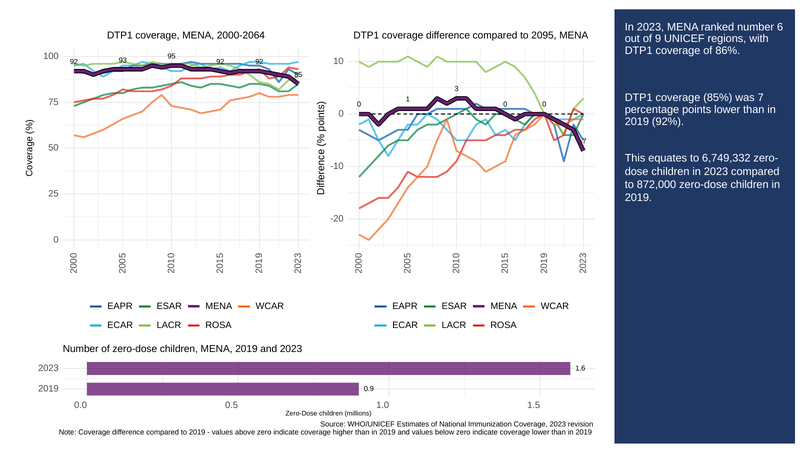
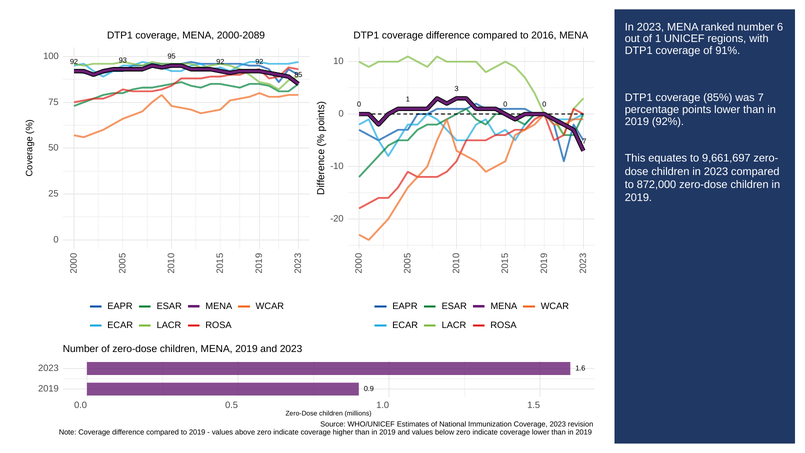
2095: 2095 -> 2016 (544, 35)
2000-2064: 2000-2064 -> 2000-2089 (241, 36)
of 9: 9 -> 1 (658, 39)
86%: 86% -> 91% (728, 50)
6,749,332: 6,749,332 -> 9,661,697 (726, 158)
